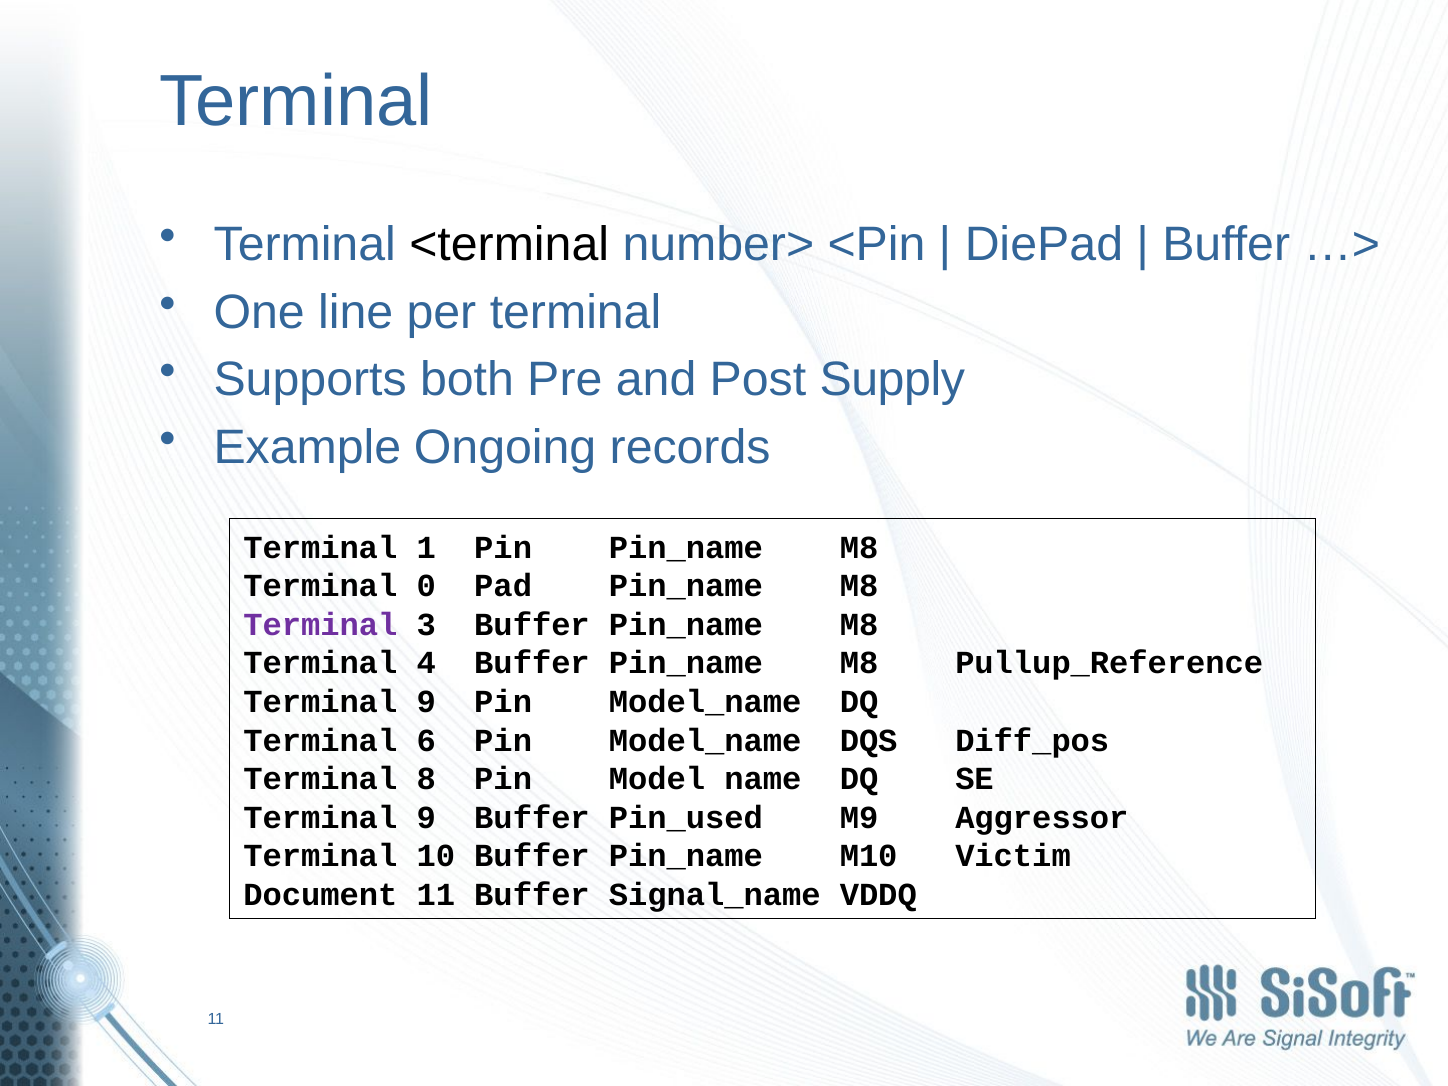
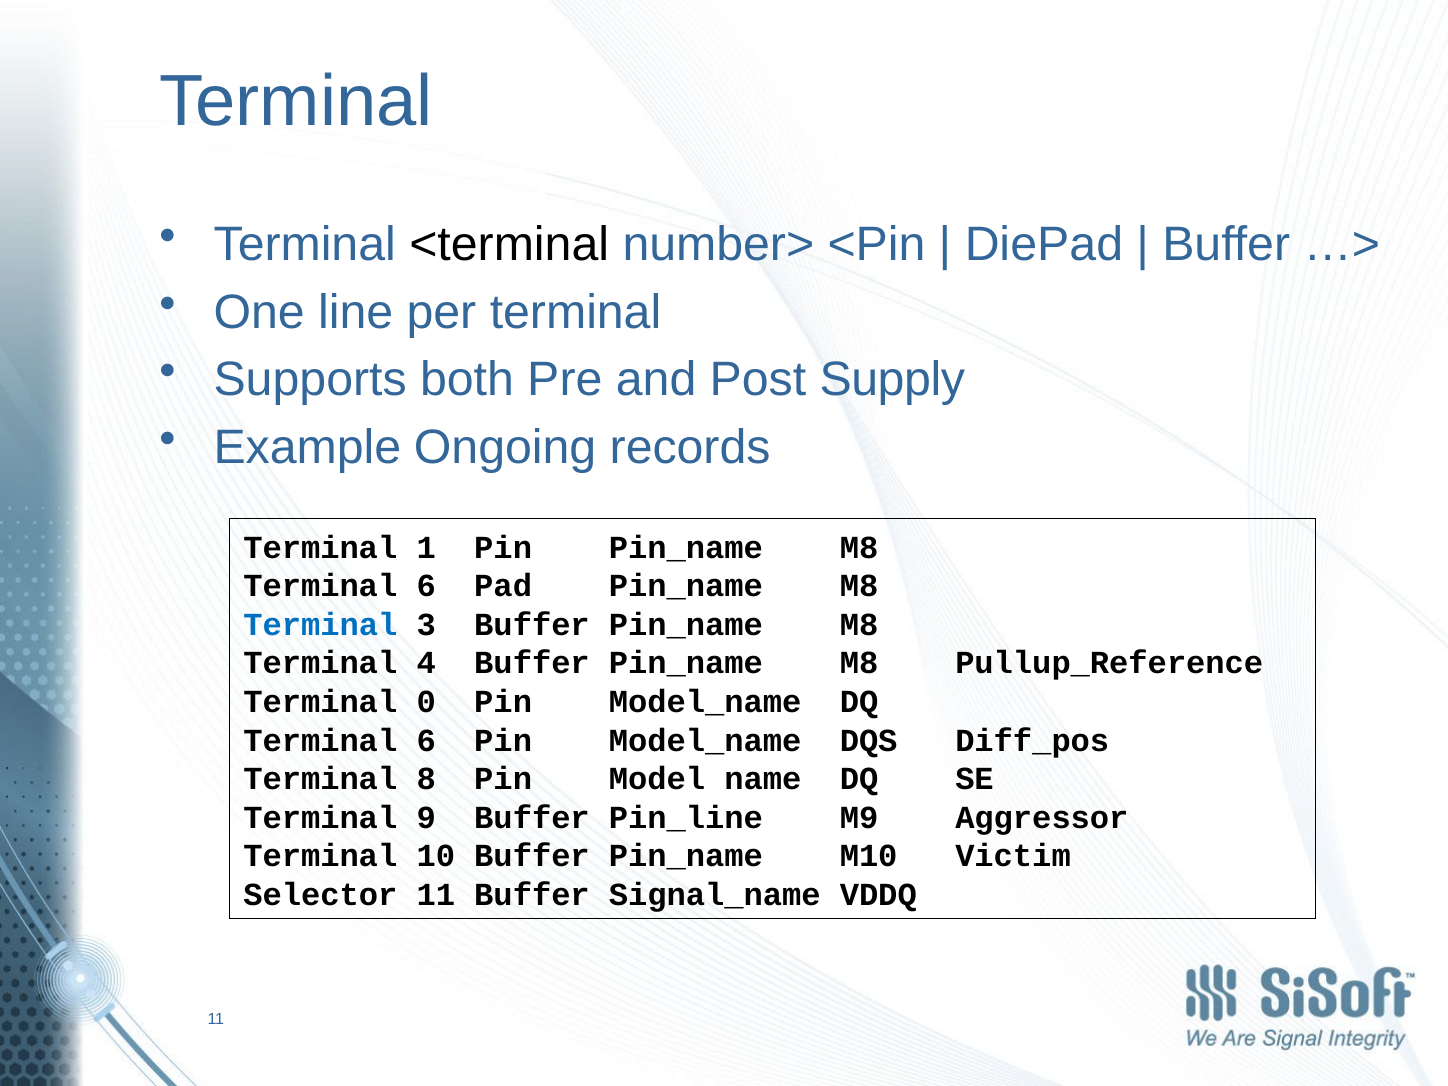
0: 0 -> 6 (426, 586)
Terminal colour: purple -> blue (320, 625)
9: 9 -> 0 (426, 702)
Pin_used: Pin_used -> Pin_line (686, 818)
Document: Document -> Selector (320, 895)
